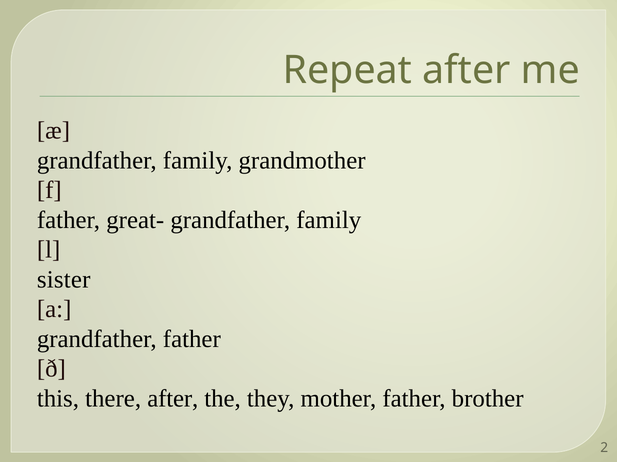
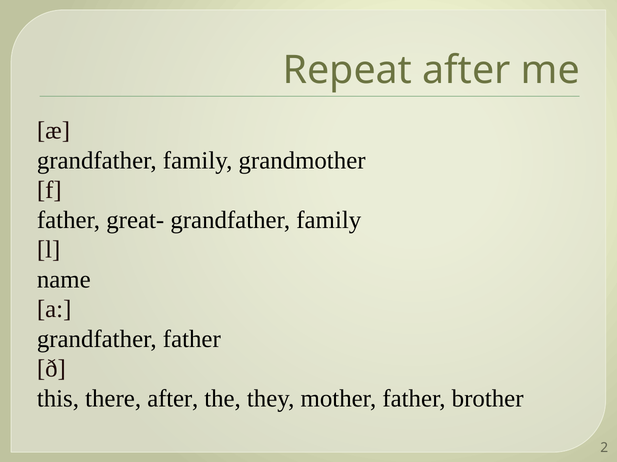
sister: sister -> name (64, 280)
